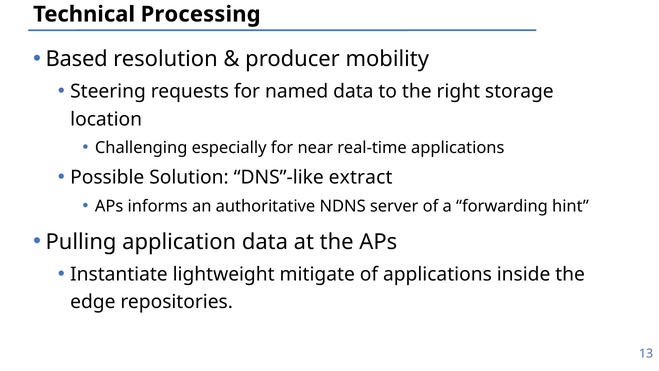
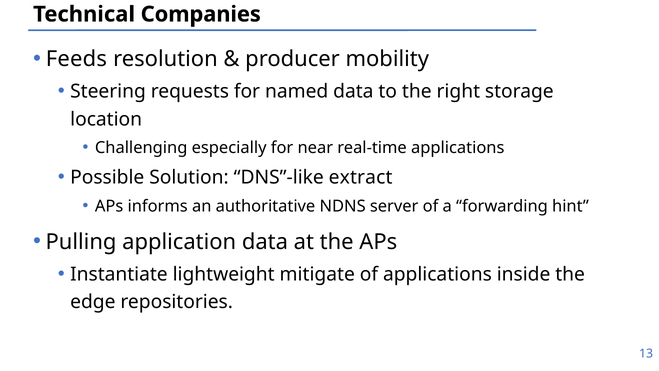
Processing: Processing -> Companies (201, 14)
Based: Based -> Feeds (76, 59)
